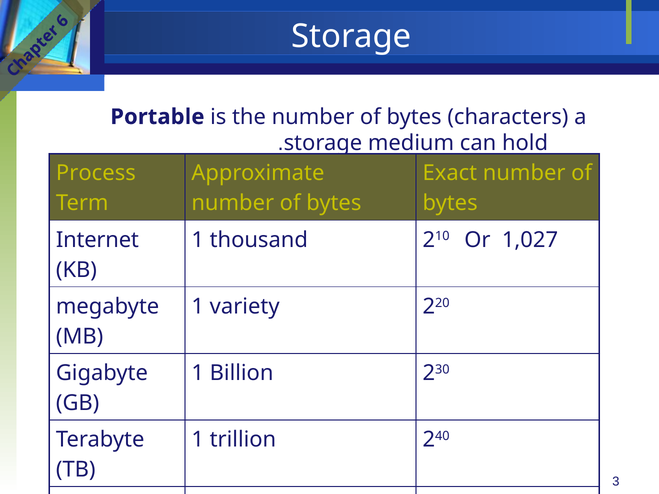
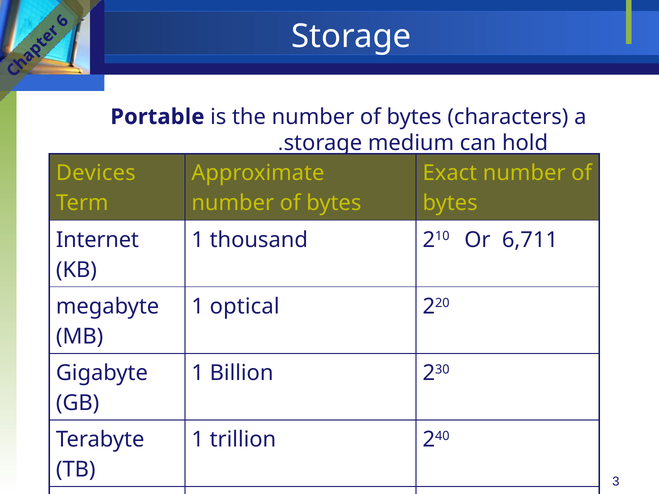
Process: Process -> Devices (96, 173)
1,027: 1,027 -> 6,711 (530, 240)
variety: variety -> optical (245, 307)
